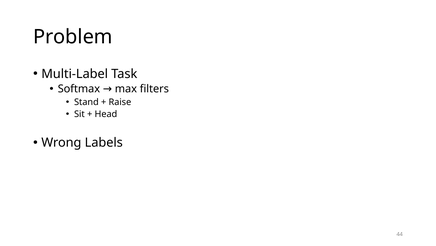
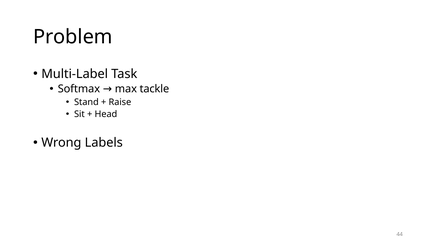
filters: filters -> tackle (154, 89)
